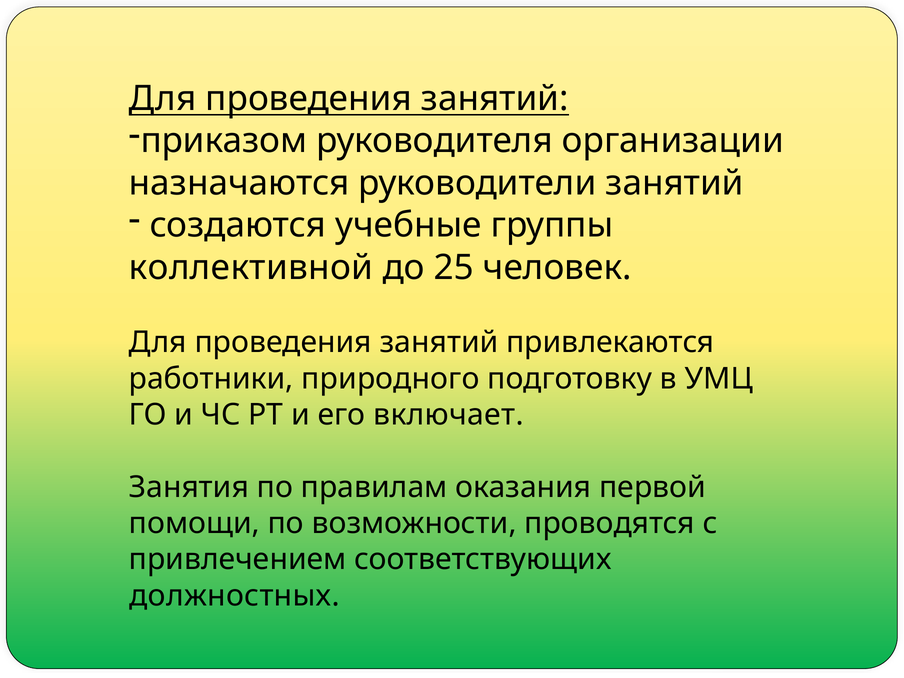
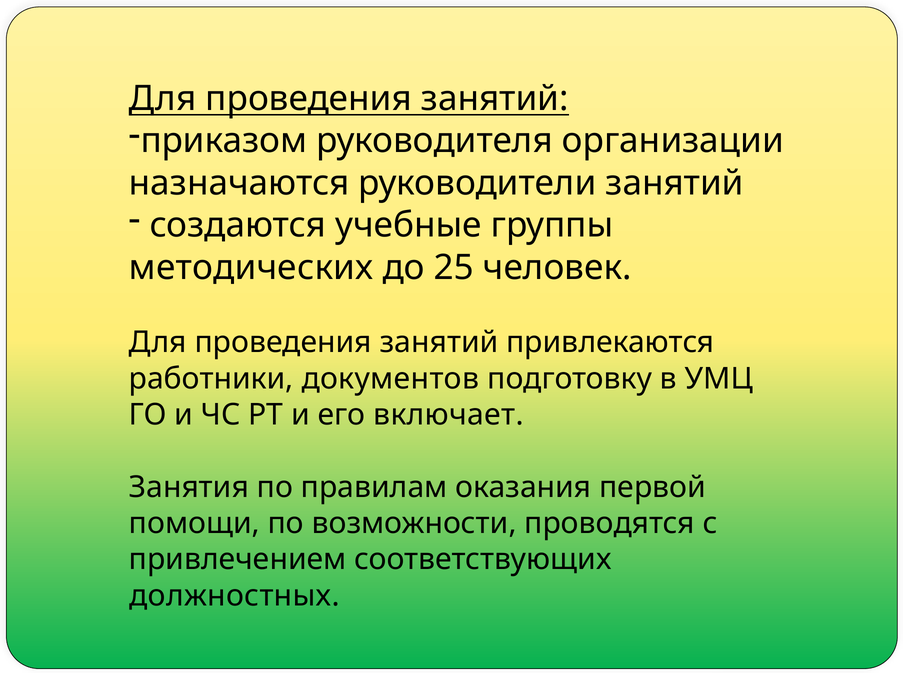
коллективной: коллективной -> методических (251, 267)
природного: природного -> документов (390, 379)
